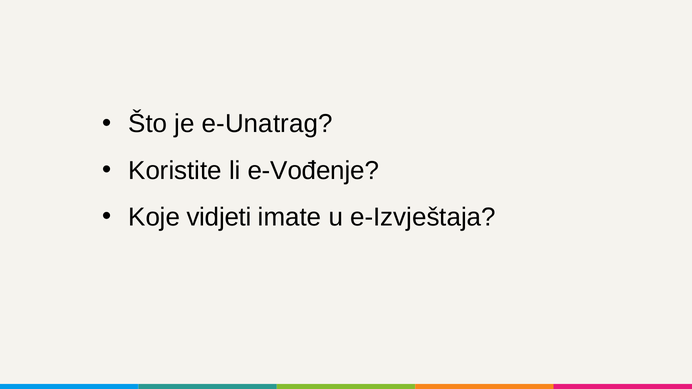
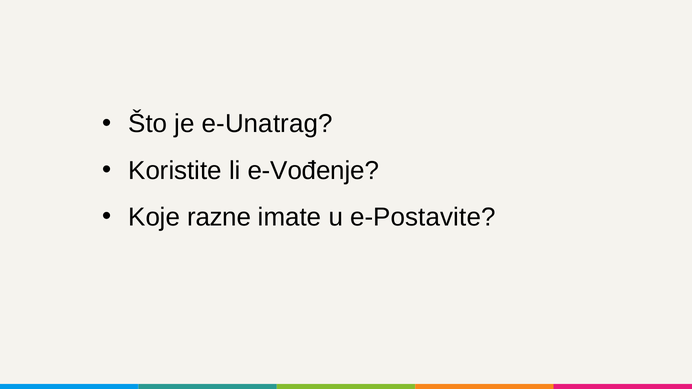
vidjeti: vidjeti -> razne (219, 217)
e-Izvještaja: e-Izvještaja -> e-Postavite (423, 217)
